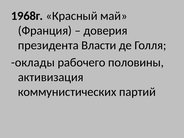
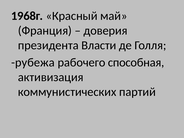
оклады: оклады -> рубежа (33, 62)
половины: половины -> способная (136, 62)
